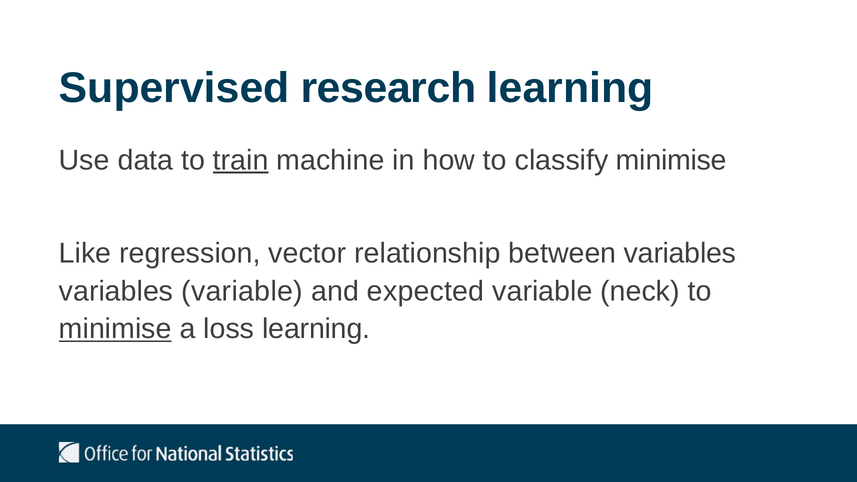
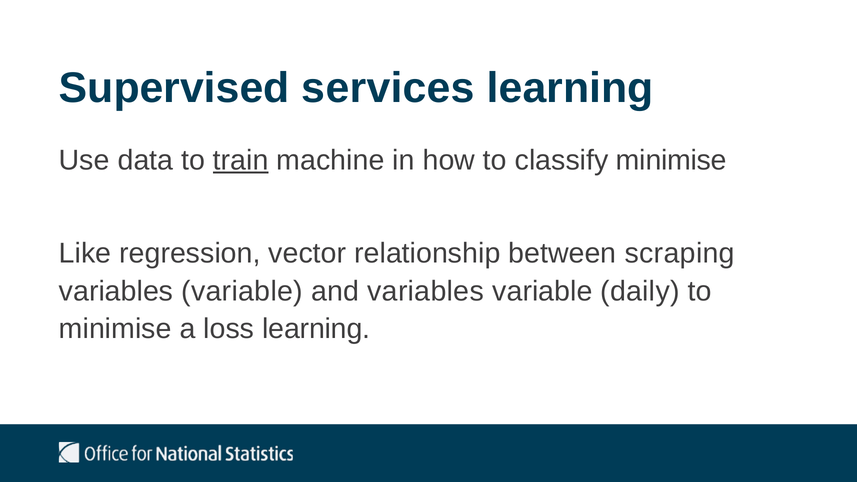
research: research -> services (388, 88)
between variables: variables -> scraping (680, 253)
and expected: expected -> variables (426, 291)
neck: neck -> daily (640, 291)
minimise underline: present -> none (115, 329)
